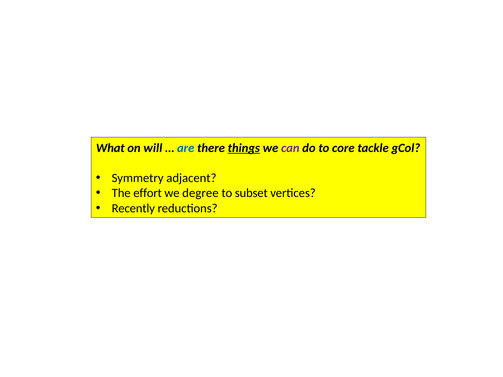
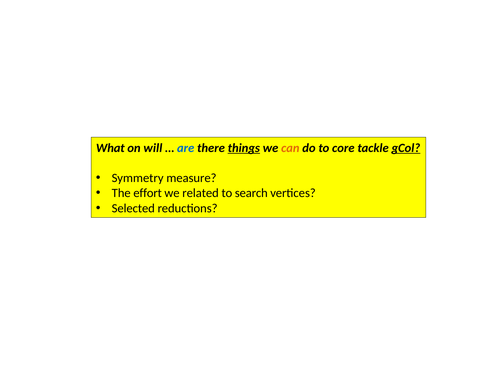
can colour: purple -> orange (290, 148)
gCol underline: none -> present (406, 148)
adjacent: adjacent -> measure (191, 178)
degree: degree -> related (201, 193)
subset: subset -> search (251, 193)
Recently: Recently -> Selected (133, 208)
